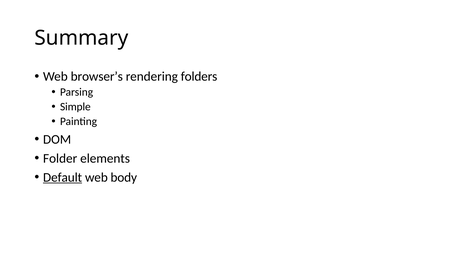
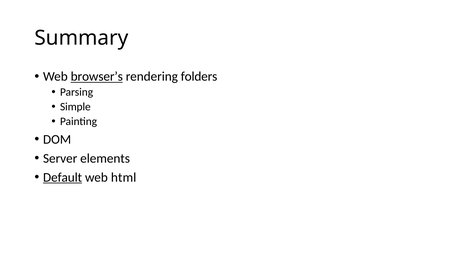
browser’s underline: none -> present (97, 77)
Folder: Folder -> Server (60, 158)
body: body -> html (124, 177)
